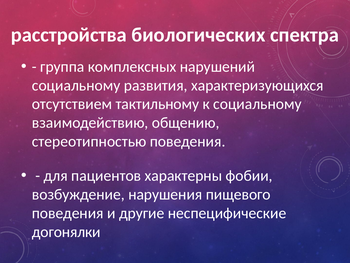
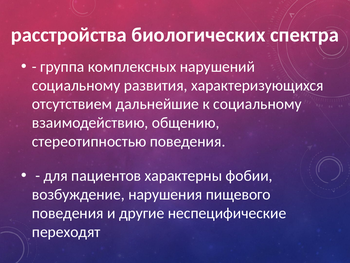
тактильному: тактильному -> дальнейшие (157, 104)
догонялки: догонялки -> переходят (66, 232)
